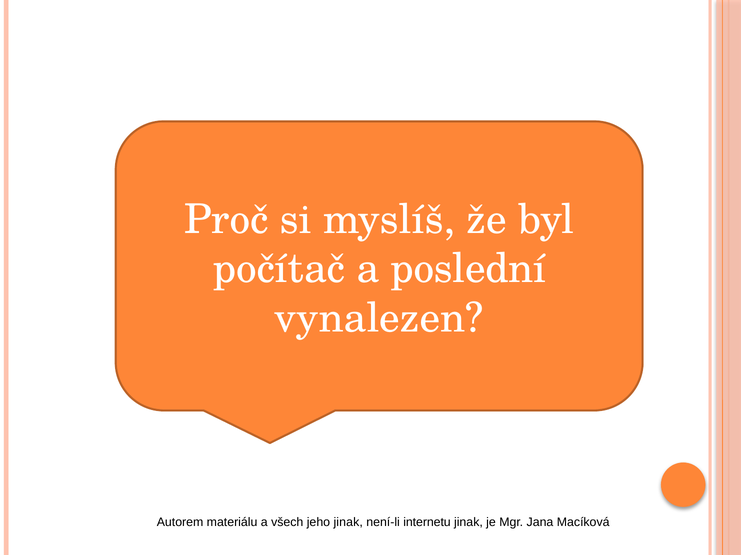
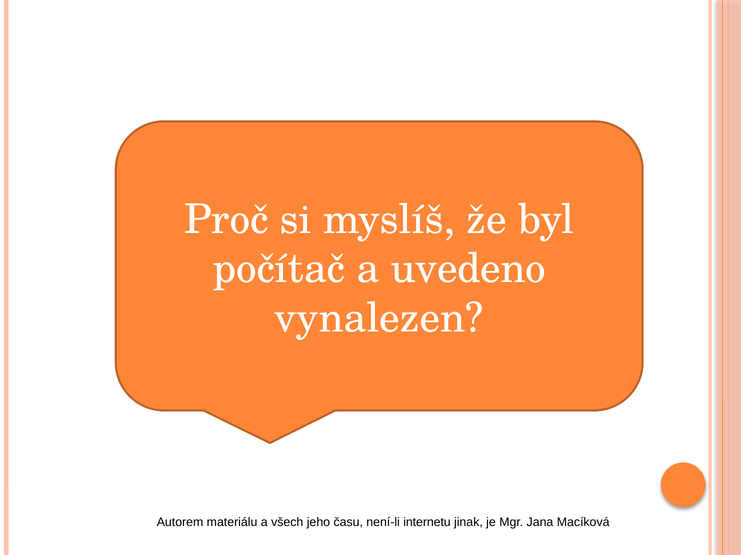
poslední: poslední -> uvedeno (468, 269)
jeho jinak: jinak -> času (348, 523)
